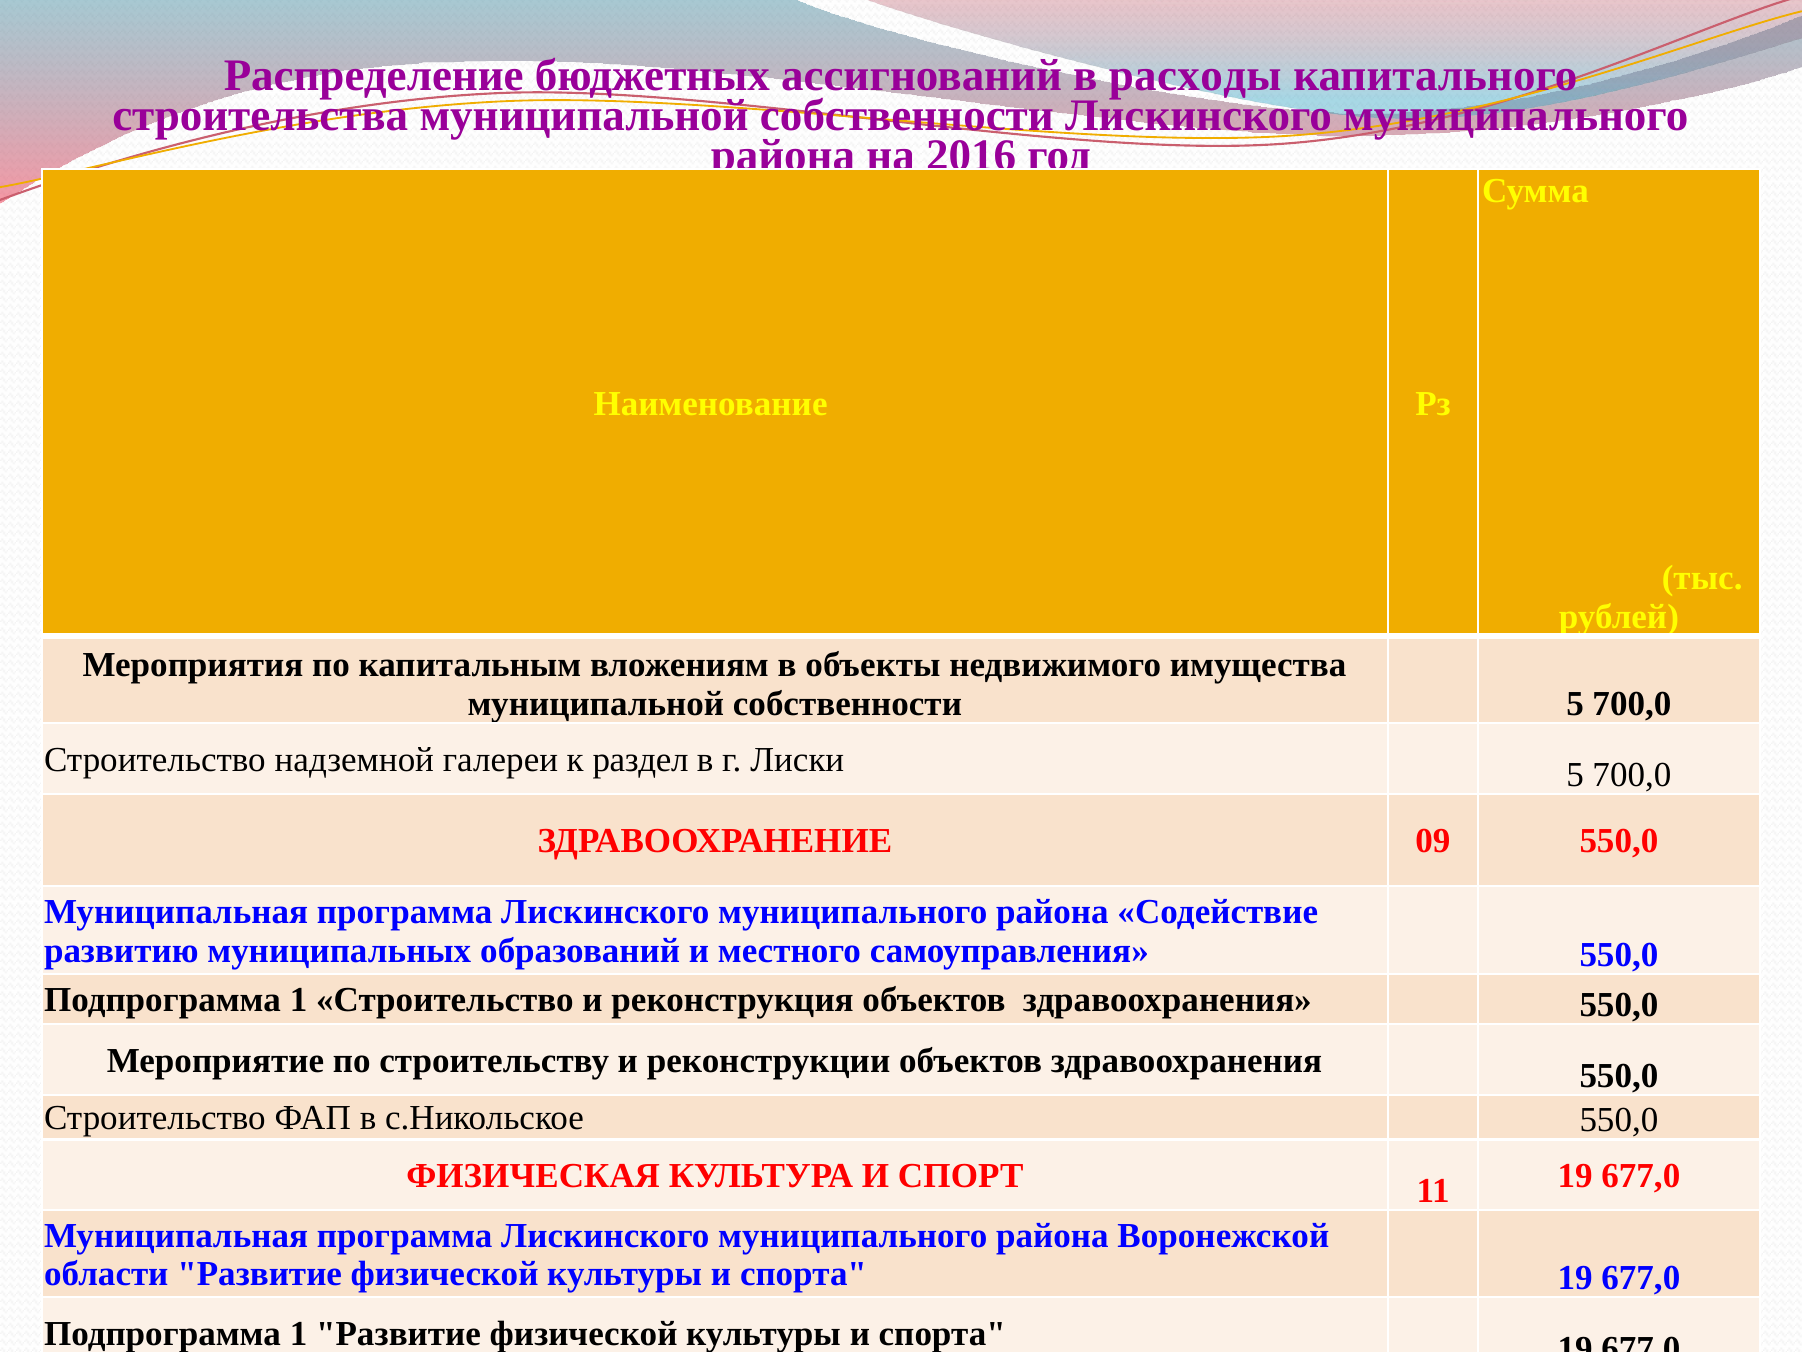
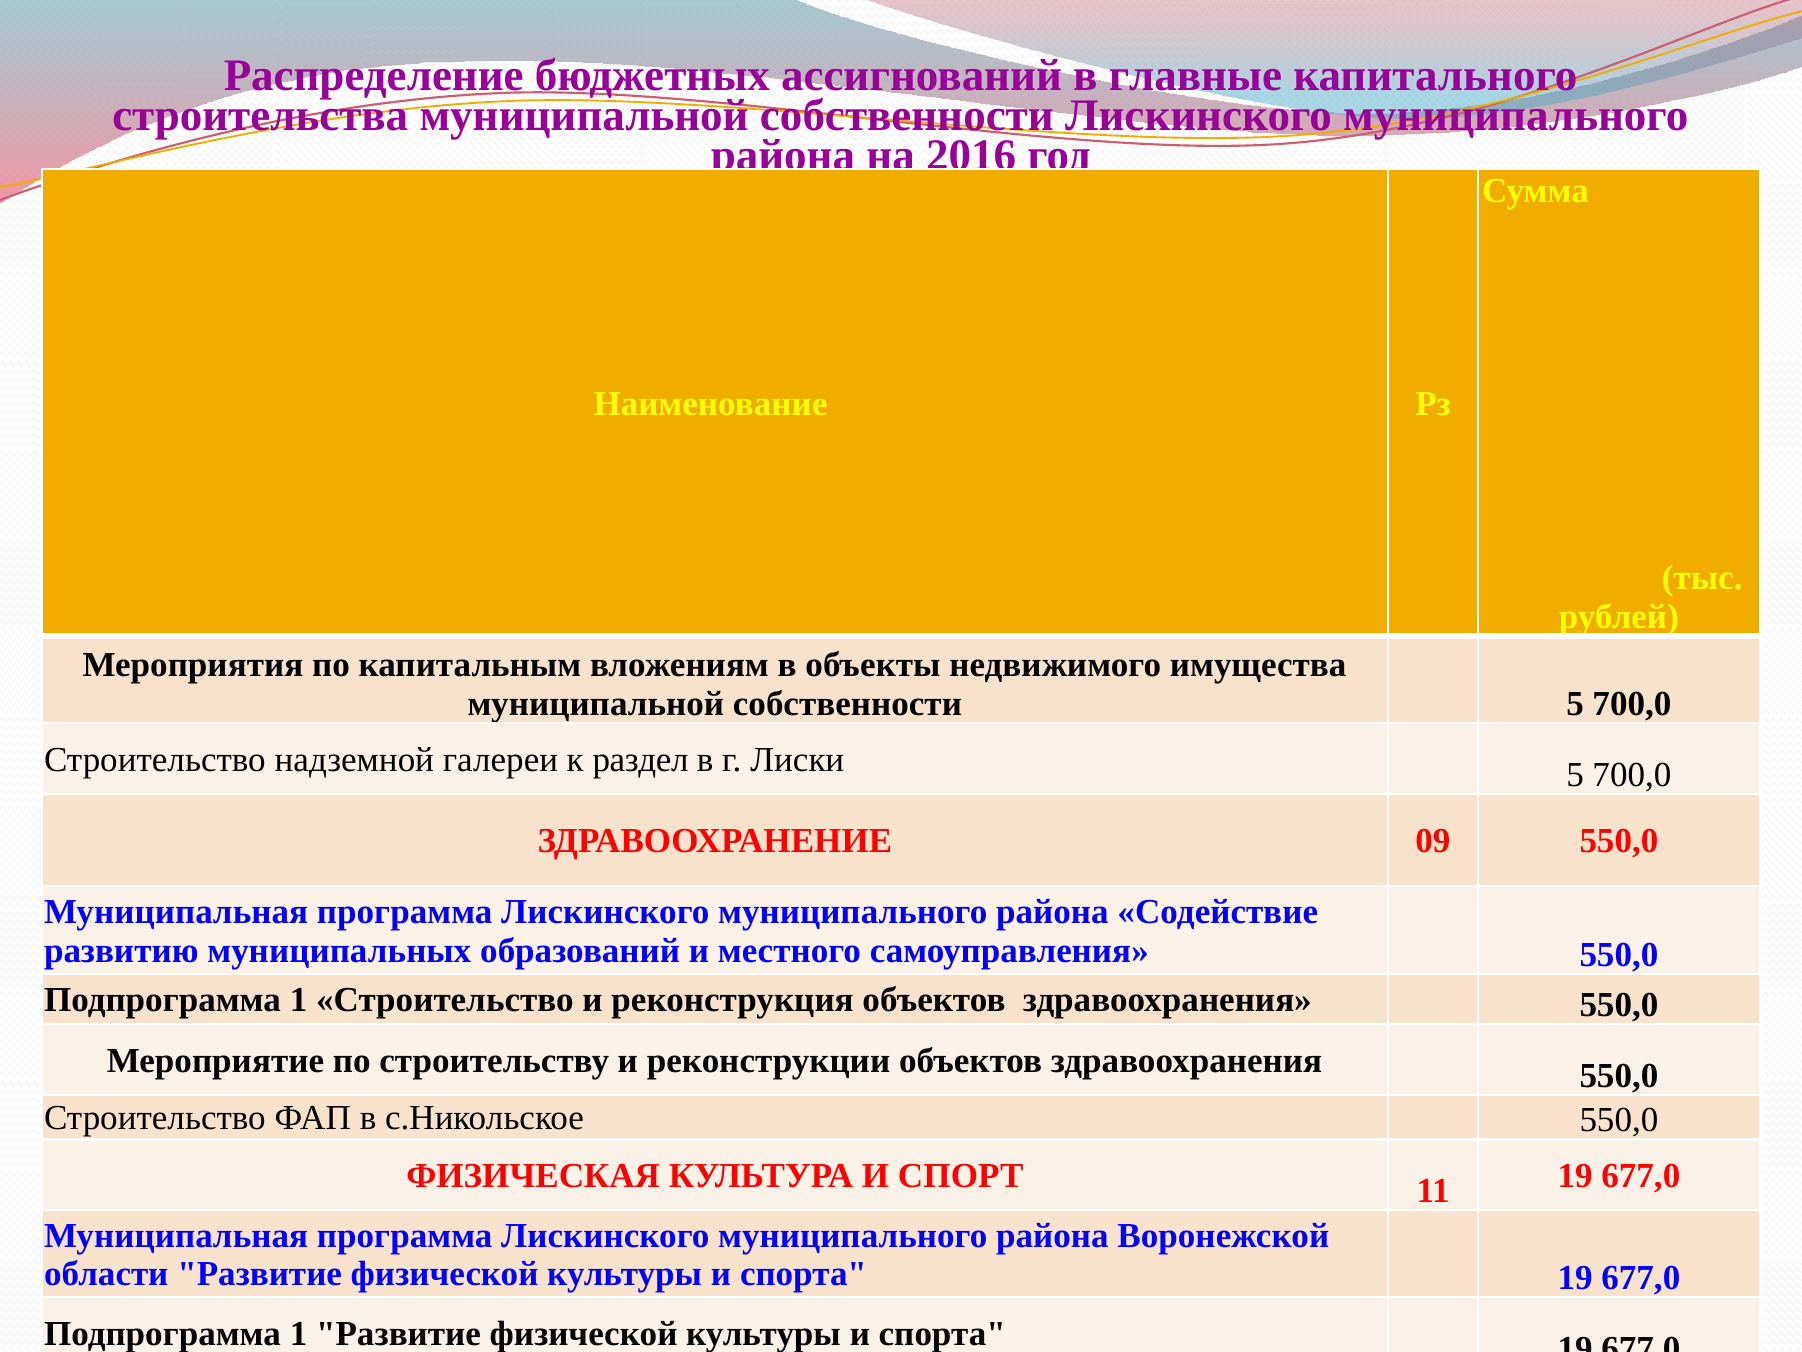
расходы: расходы -> главные (1195, 76)
